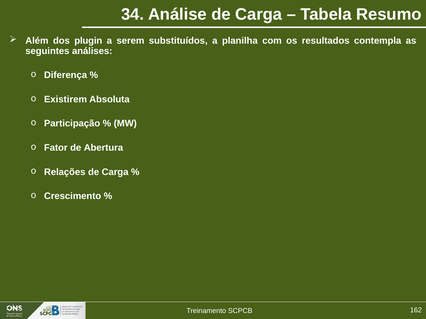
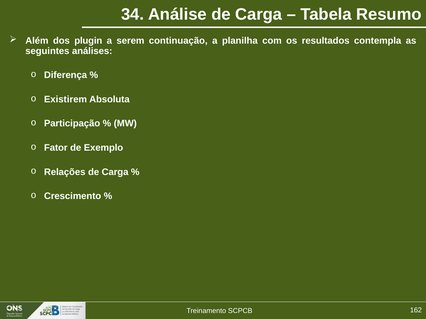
substituídos: substituídos -> continuação (178, 41)
Abertura: Abertura -> Exemplo (103, 148)
